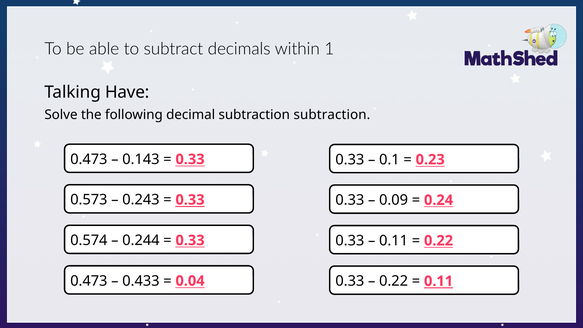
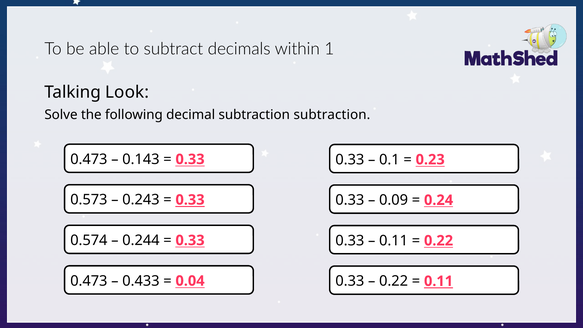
Have: Have -> Look (127, 92)
